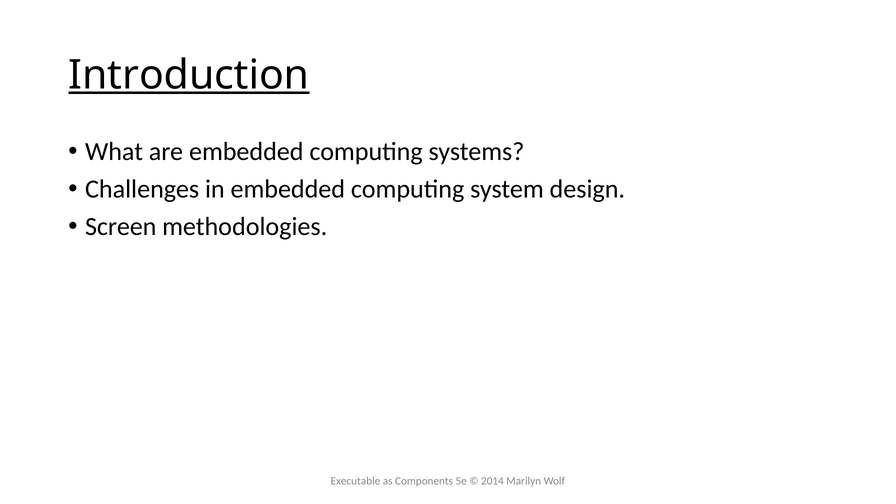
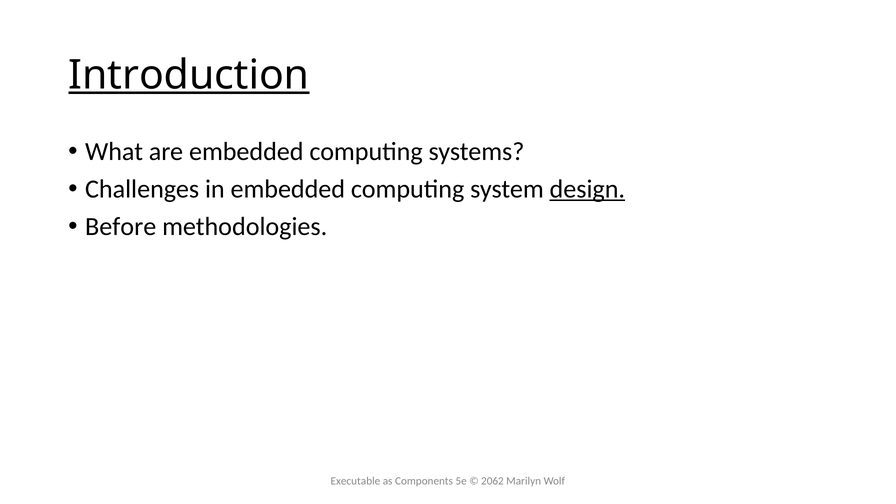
design underline: none -> present (587, 189)
Screen: Screen -> Before (121, 227)
2014: 2014 -> 2062 (492, 481)
